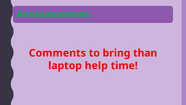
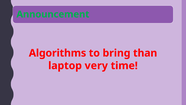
Comments: Comments -> Algorithms (57, 53)
help: help -> very (96, 65)
